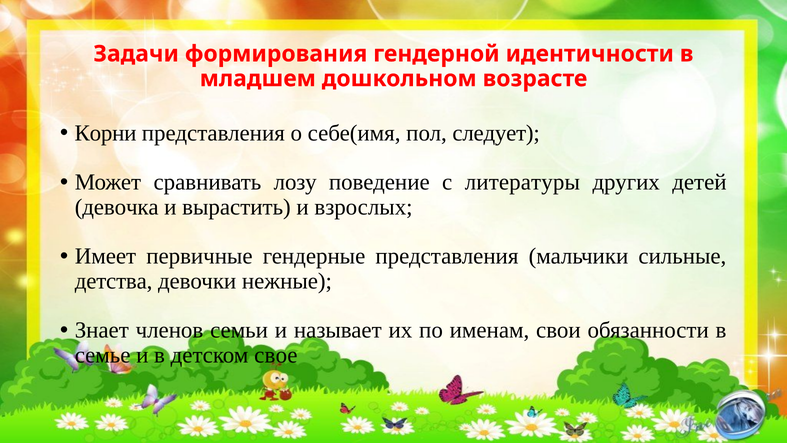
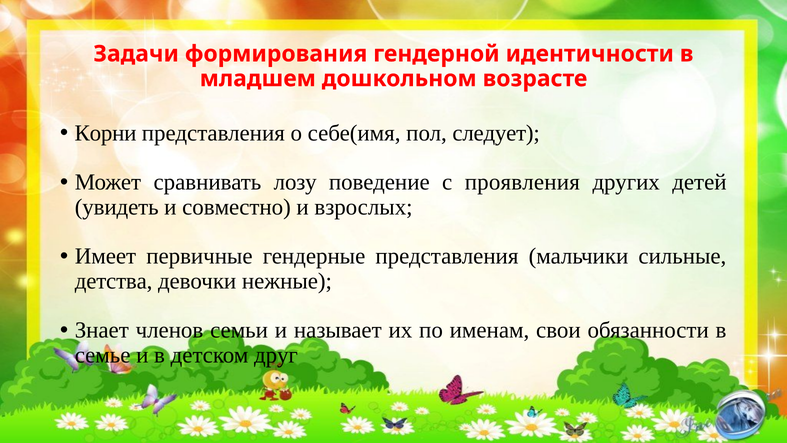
литературы: литературы -> проявления (522, 182)
девочка: девочка -> увидеть (117, 207)
вырастить: вырастить -> совместно (237, 207)
свое: свое -> друг (276, 355)
